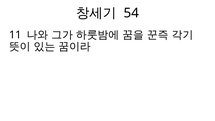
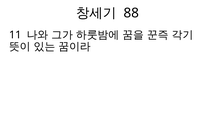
54: 54 -> 88 (131, 13)
